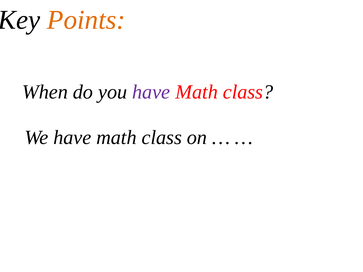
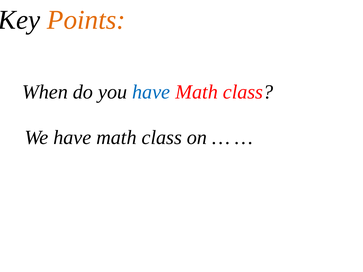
have colour: purple -> blue (151, 92)
